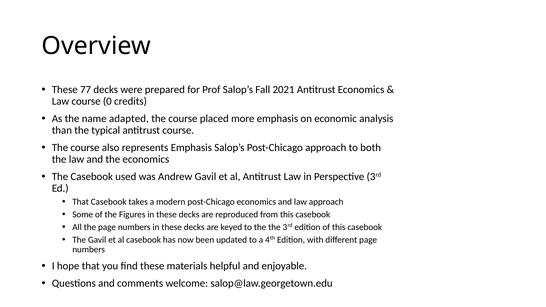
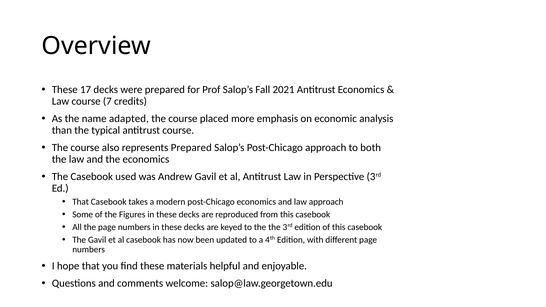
77: 77 -> 17 (86, 90)
0: 0 -> 7 (107, 101)
represents Emphasis: Emphasis -> Prepared (191, 148)
